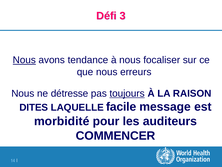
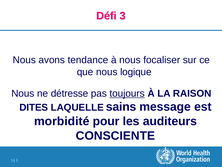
Nous underline: present -> none (24, 60)
erreurs: erreurs -> logique (136, 72)
facile: facile -> sains (121, 106)
COMMENCER: COMMENCER -> CONSCIENTE (115, 135)
